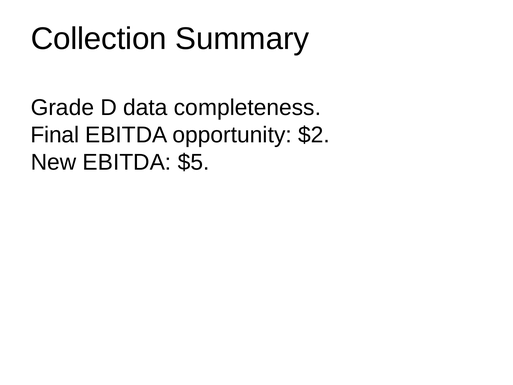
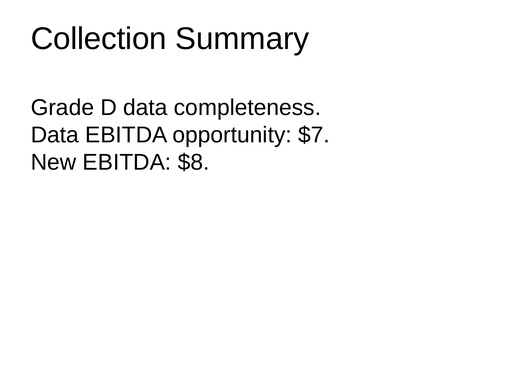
Final: Final -> Data (55, 135)
$2: $2 -> $7 (314, 135)
$5: $5 -> $8 (194, 162)
